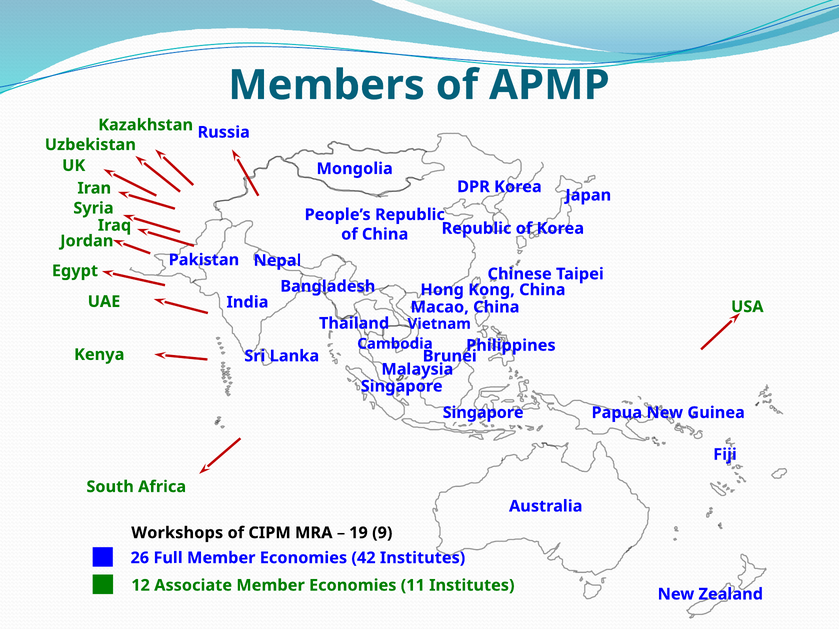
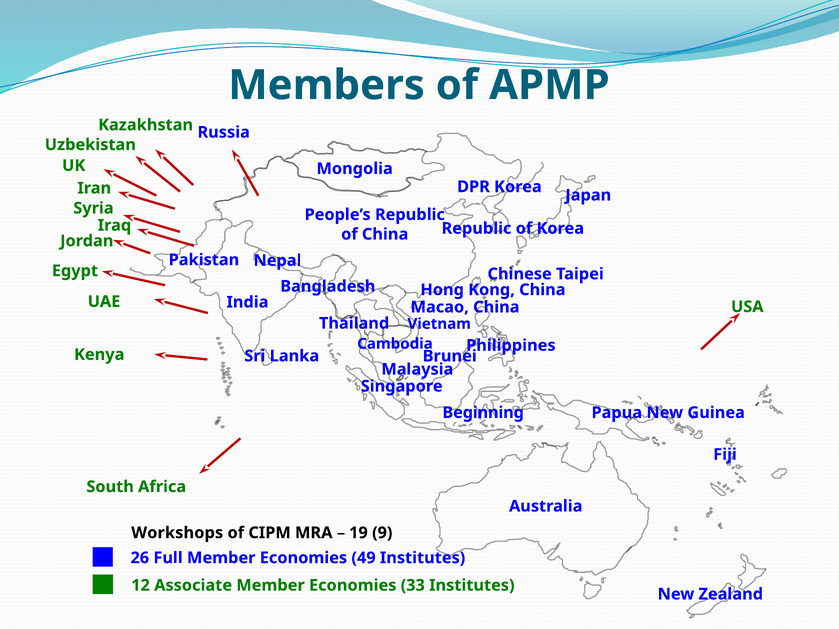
Singapore: Singapore -> Beginning (483, 413)
42: 42 -> 49 (364, 558)
11: 11 -> 33 (413, 586)
